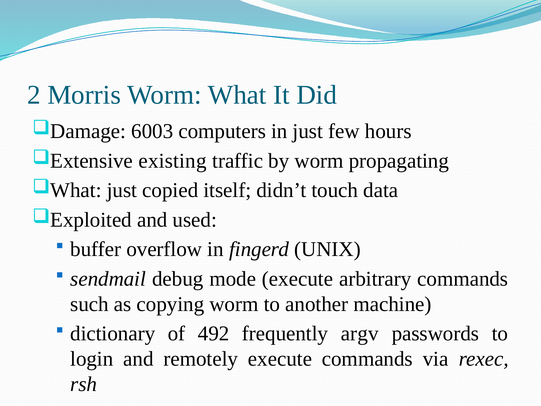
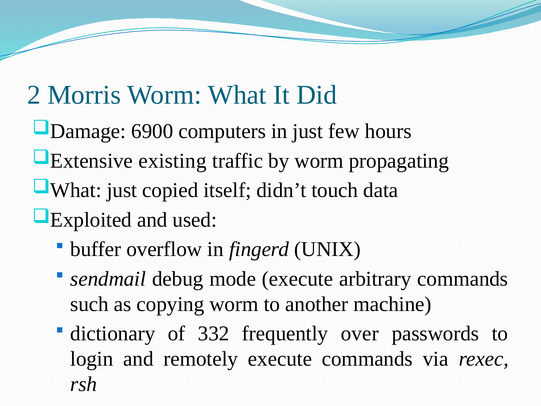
6003: 6003 -> 6900 (152, 131)
492: 492 -> 332 (214, 333)
argv: argv -> over (360, 333)
